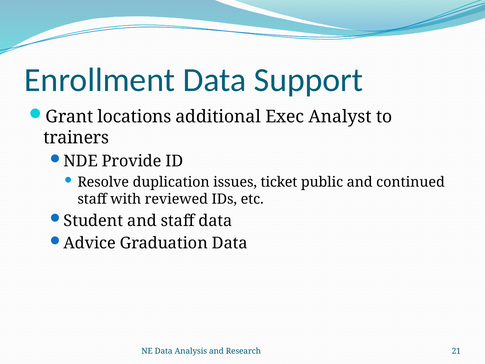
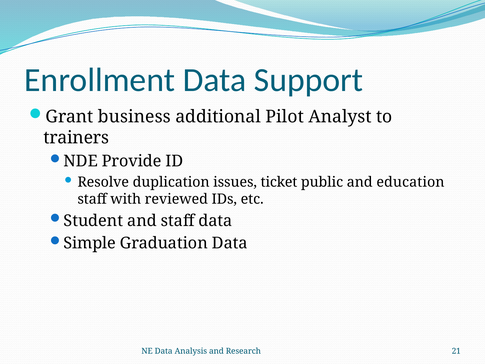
locations: locations -> business (134, 117)
Exec: Exec -> Pilot (285, 117)
continued: continued -> education (410, 182)
Advice: Advice -> Simple (90, 243)
